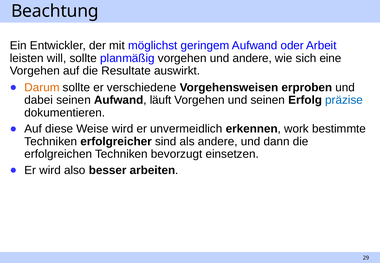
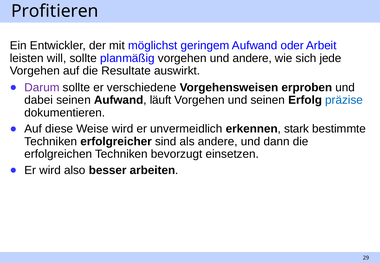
Beachtung: Beachtung -> Profitieren (55, 11)
eine: eine -> jede (330, 58)
Darum colour: orange -> purple (42, 88)
work: work -> stark (297, 129)
